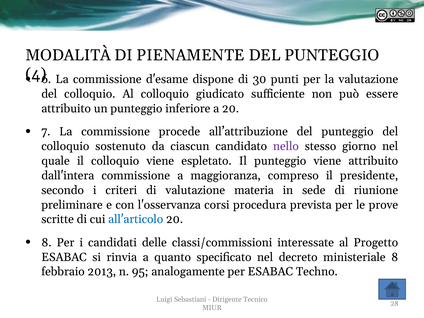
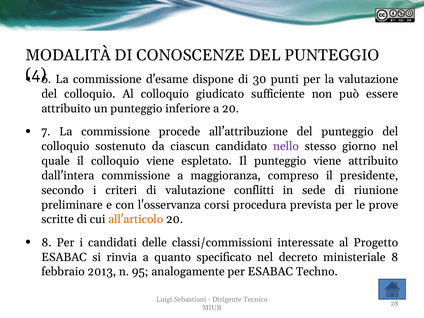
PIENAMENTE: PIENAMENTE -> CONOSCENZE (191, 55)
materia: materia -> conflitti (254, 190)
all'articolo colour: blue -> orange (136, 219)
